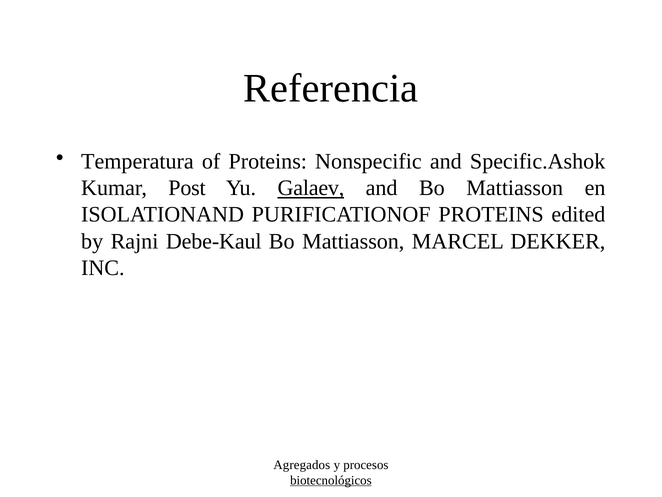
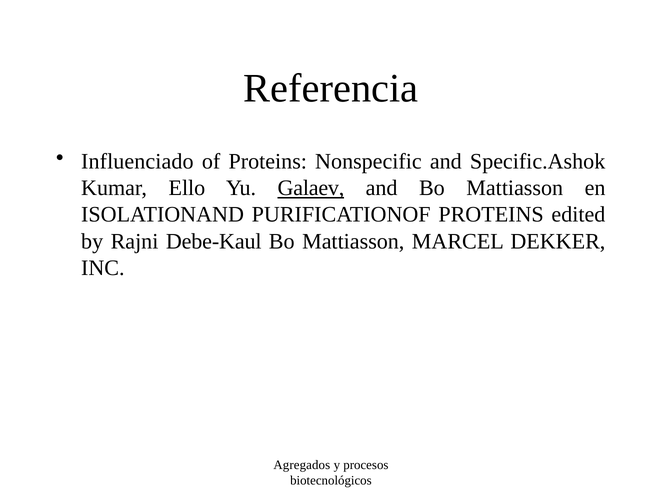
Temperatura: Temperatura -> Influenciado (137, 162)
Post: Post -> Ello (187, 188)
biotecnológicos underline: present -> none (331, 480)
